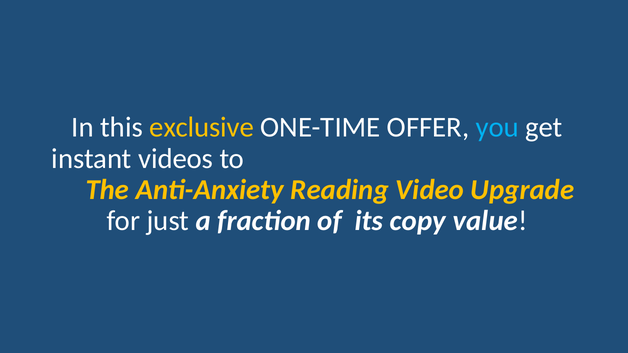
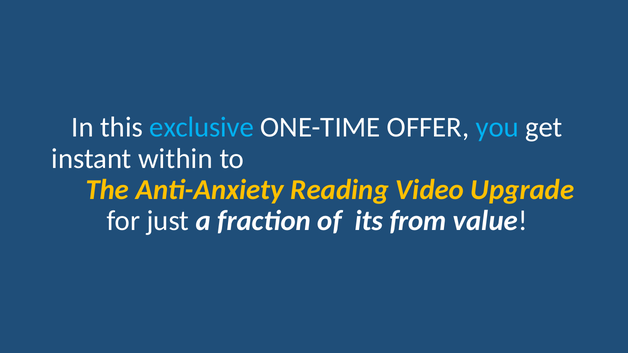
exclusive colour: yellow -> light blue (202, 128)
videos: videos -> within (175, 159)
copy: copy -> from (418, 221)
